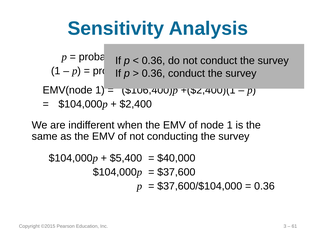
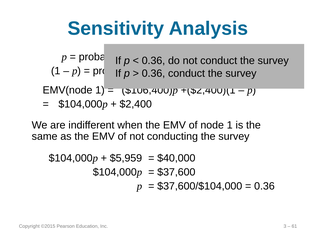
$5,400: $5,400 -> $5,959 (126, 158)
